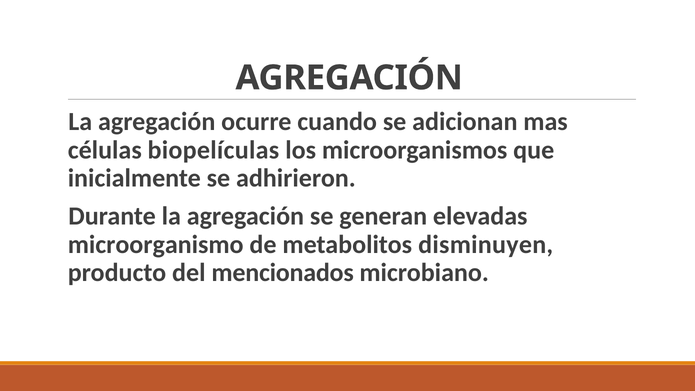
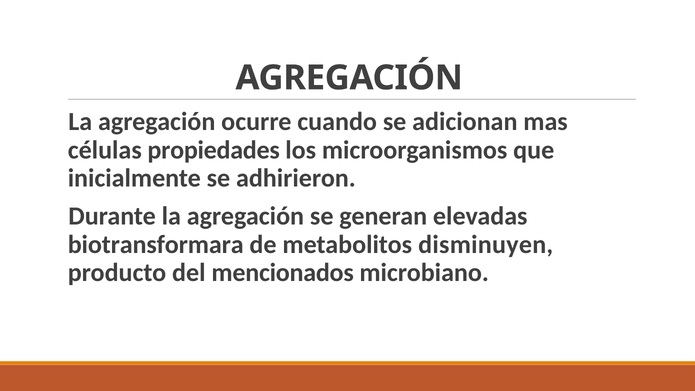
biopelículas: biopelículas -> propiedades (214, 150)
microorganismo: microorganismo -> biotransformara (156, 244)
